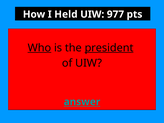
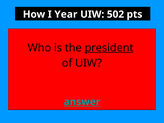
Held: Held -> Year (66, 14)
977: 977 -> 502 (115, 14)
Who underline: present -> none (39, 48)
